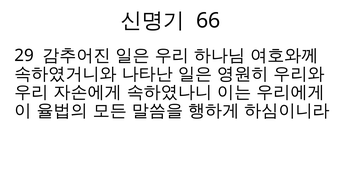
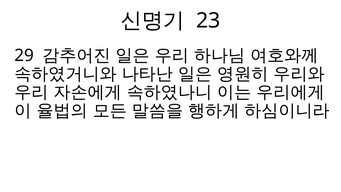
66: 66 -> 23 (208, 21)
